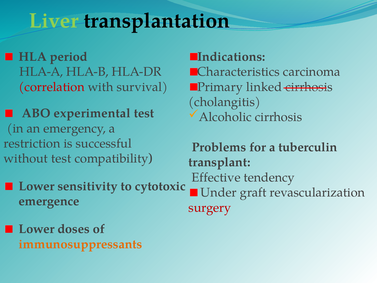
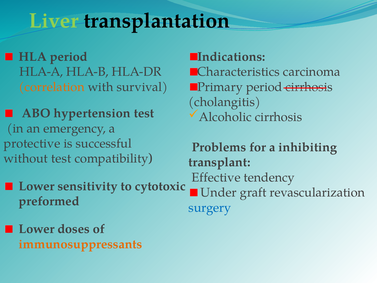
correlation colour: red -> orange (52, 87)
Primary linked: linked -> period (264, 87)
experimental: experimental -> hypertension (92, 113)
restriction: restriction -> protective (32, 143)
tuberculin: tuberculin -> inhibiting (308, 147)
emergence: emergence -> preformed (49, 201)
surgery colour: red -> blue (210, 207)
